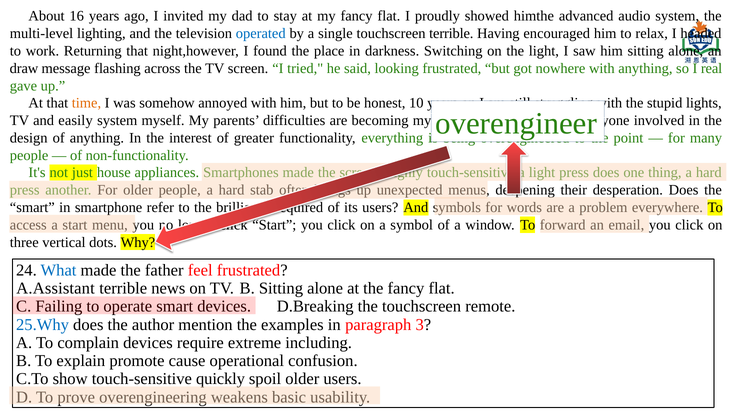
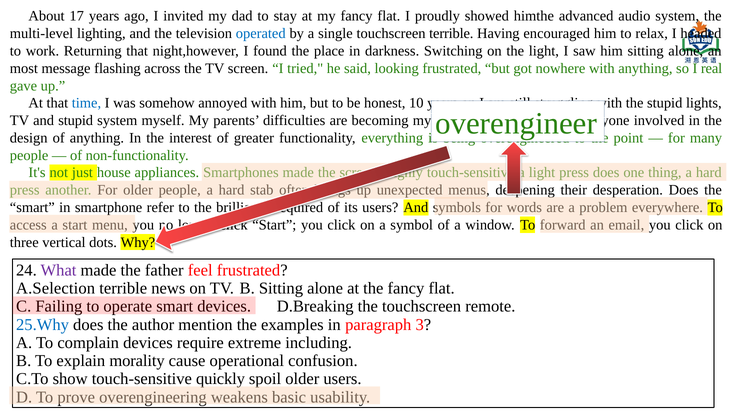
16: 16 -> 17 (77, 16)
draw: draw -> most (24, 68)
time colour: orange -> blue (86, 103)
and easily: easily -> stupid (76, 121)
What colour: blue -> purple (59, 270)
A.Assistant: A.Assistant -> A.Selection (56, 288)
promote: promote -> morality (137, 361)
